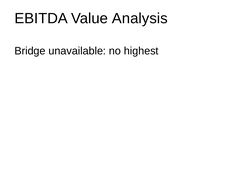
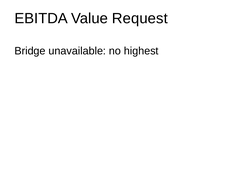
Analysis: Analysis -> Request (140, 18)
